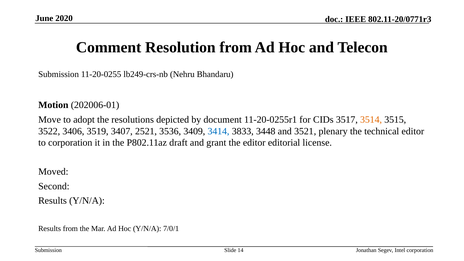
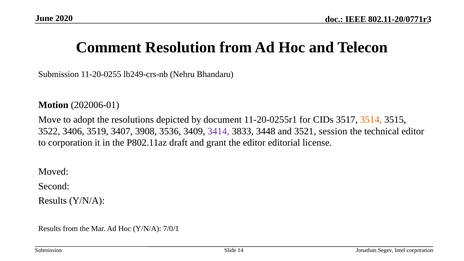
2521: 2521 -> 3908 (146, 131)
3414 colour: blue -> purple (219, 131)
plenary: plenary -> session (333, 131)
